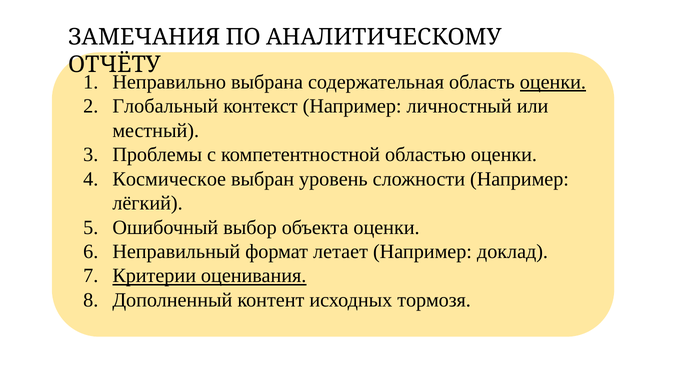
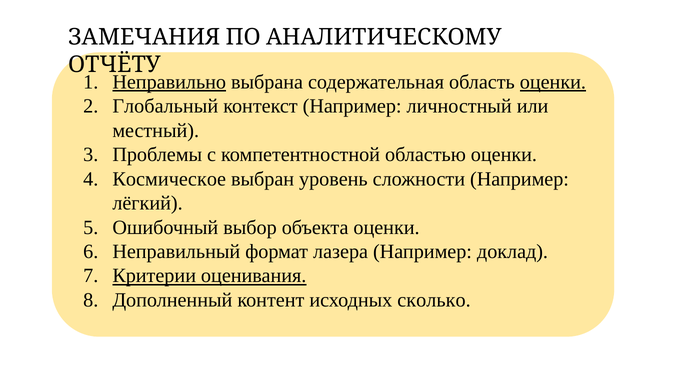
Неправильно underline: none -> present (169, 82)
летает: летает -> лазера (341, 252)
тормозя: тормозя -> сколько (434, 300)
